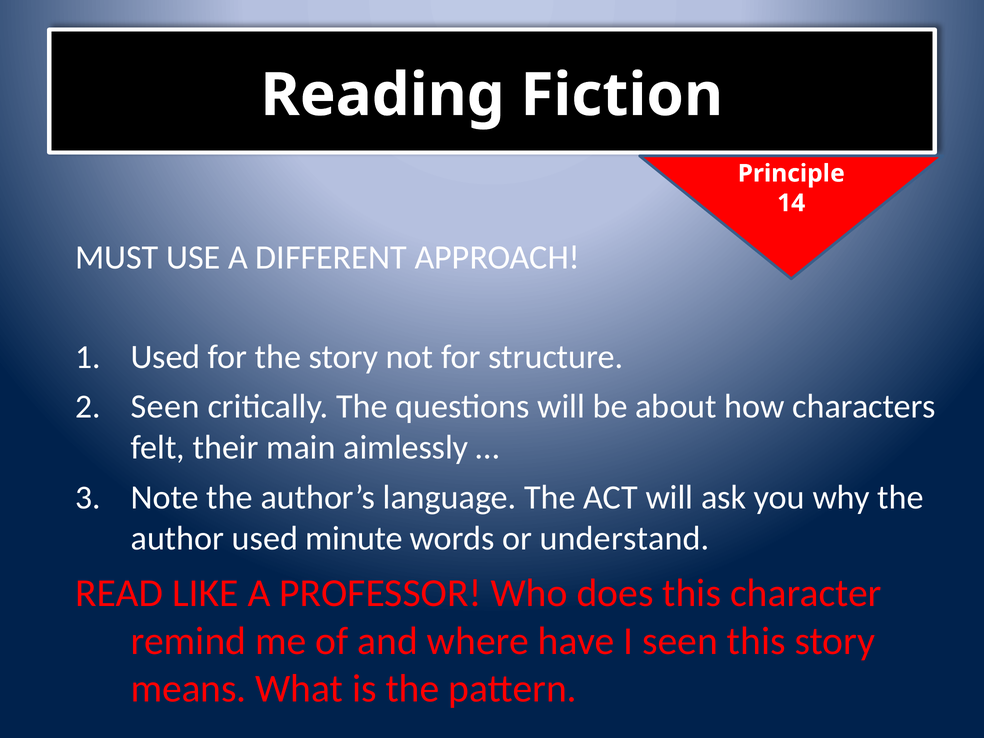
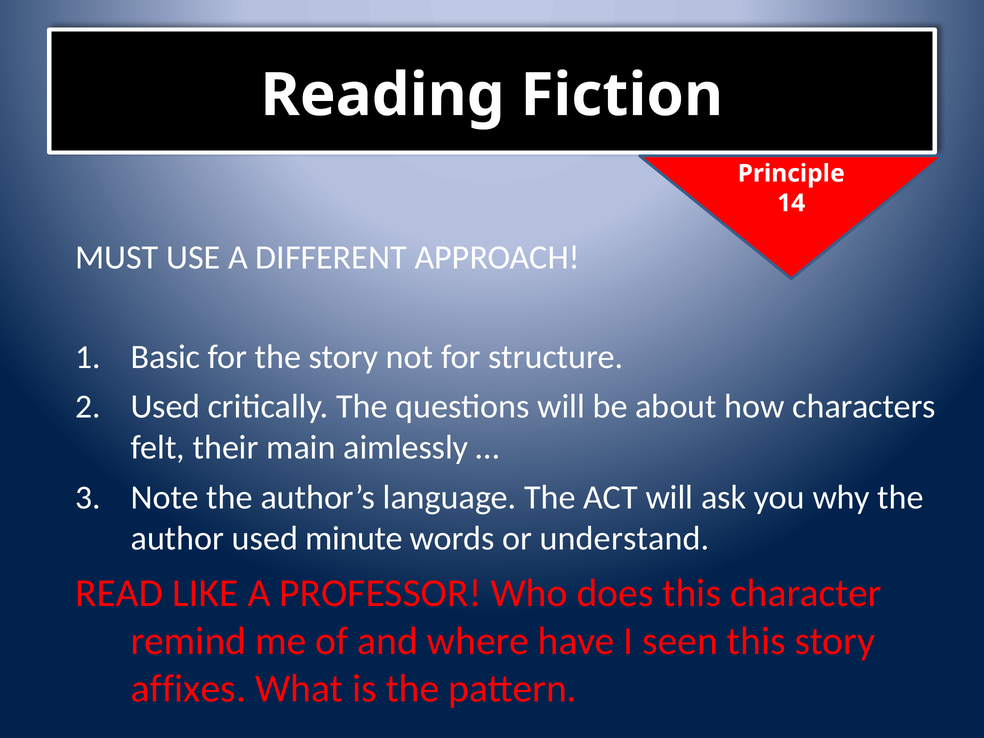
Used: Used -> Basic (165, 357)
Seen: Seen -> Used (165, 407)
means: means -> affixes (188, 689)
